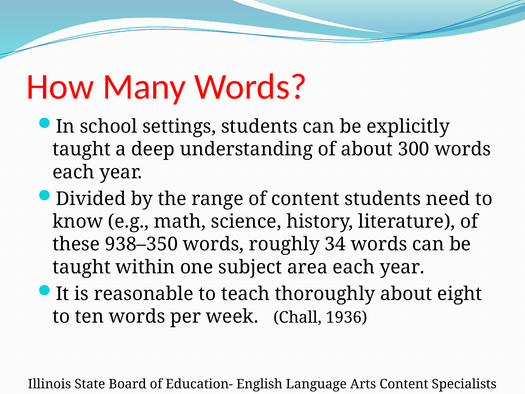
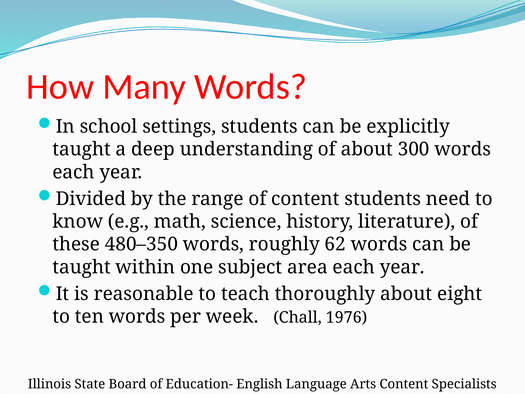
938–350: 938–350 -> 480–350 (141, 244)
34: 34 -> 62 (335, 244)
1936: 1936 -> 1976 (347, 317)
